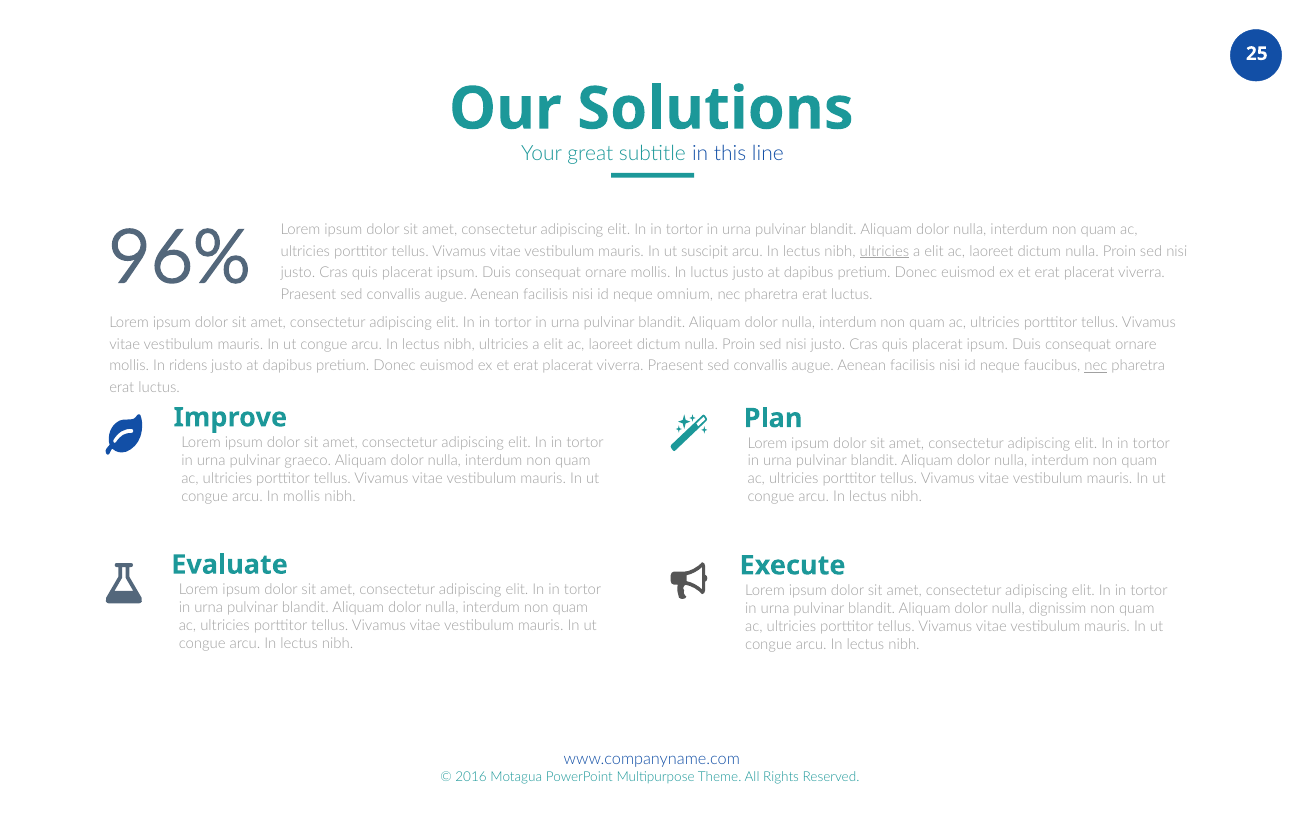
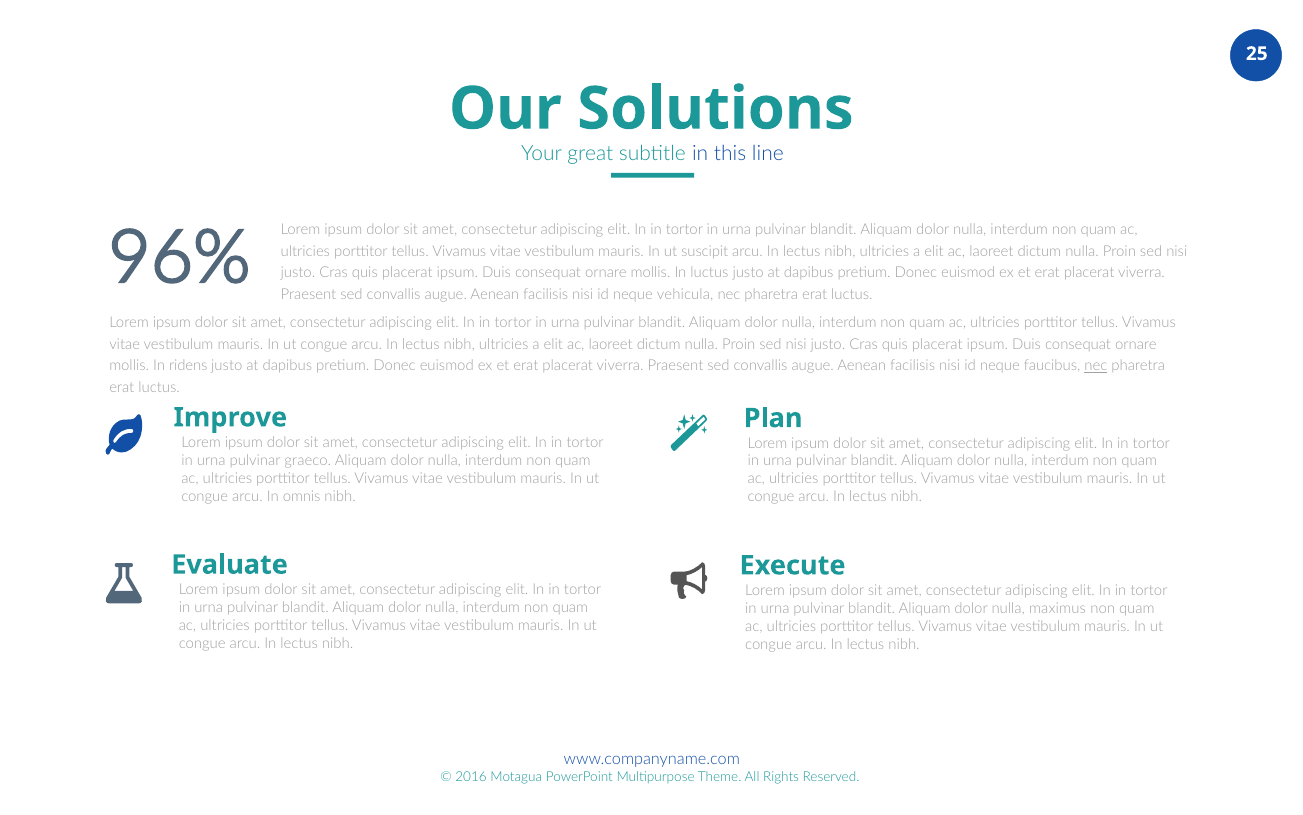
ultricies underline: present -> none (884, 251)
omnium: omnium -> vehicula (685, 294)
In mollis: mollis -> omnis (302, 496)
dignissim: dignissim -> maximus (1058, 608)
